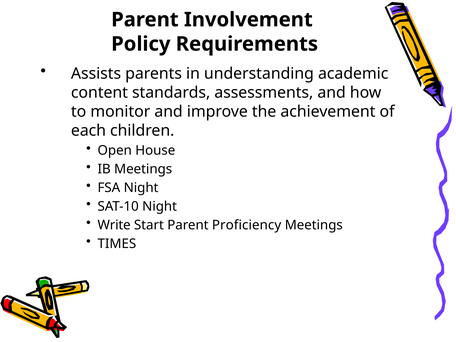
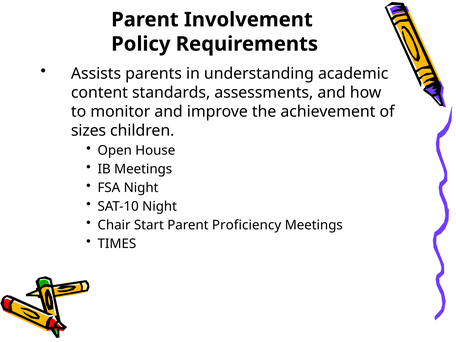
each: each -> sizes (89, 131)
Write: Write -> Chair (114, 225)
